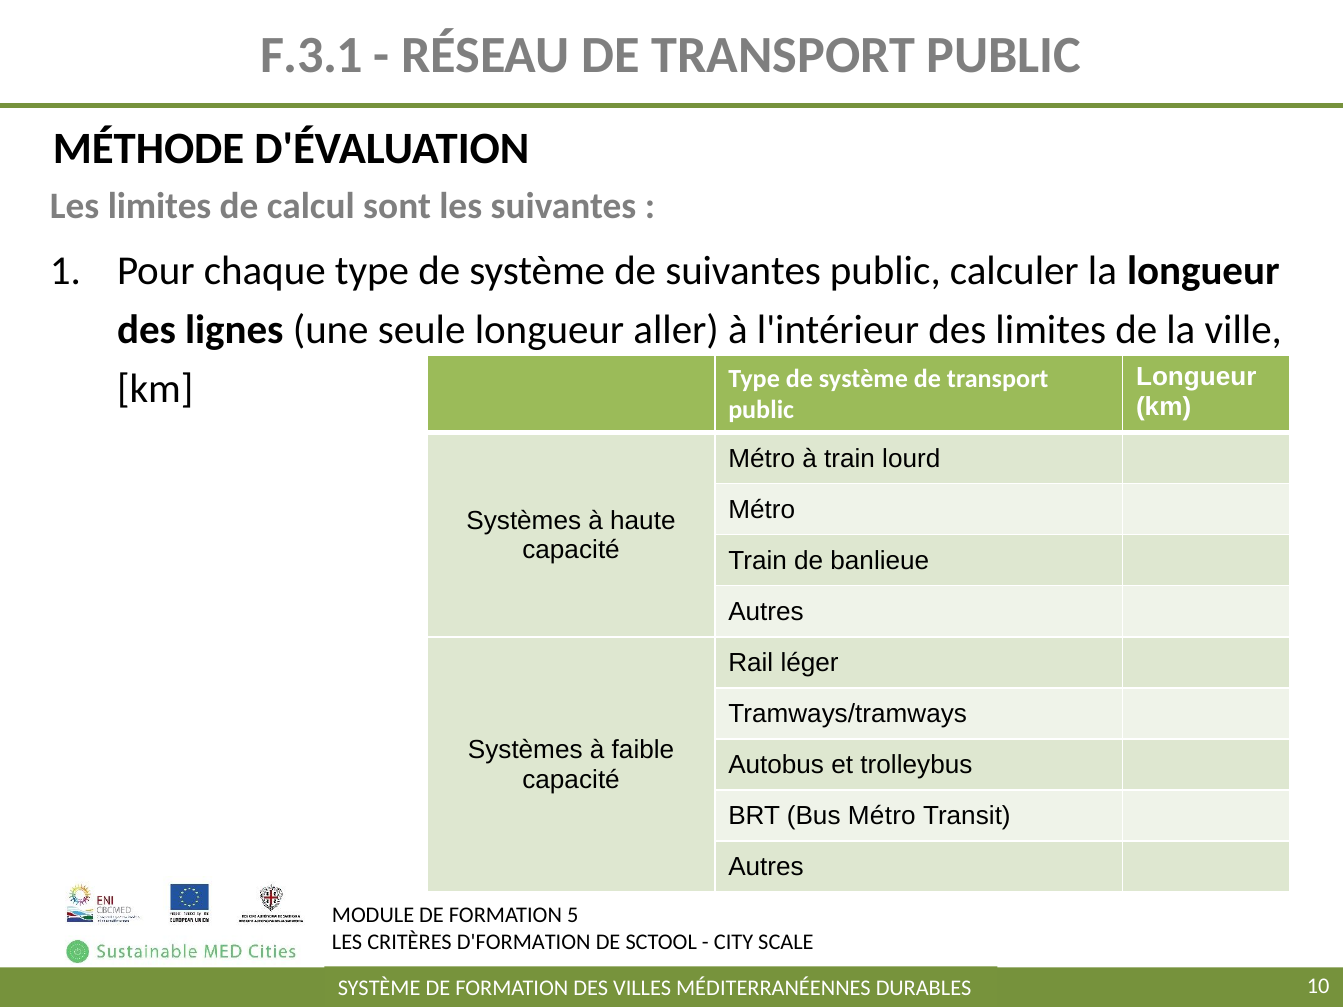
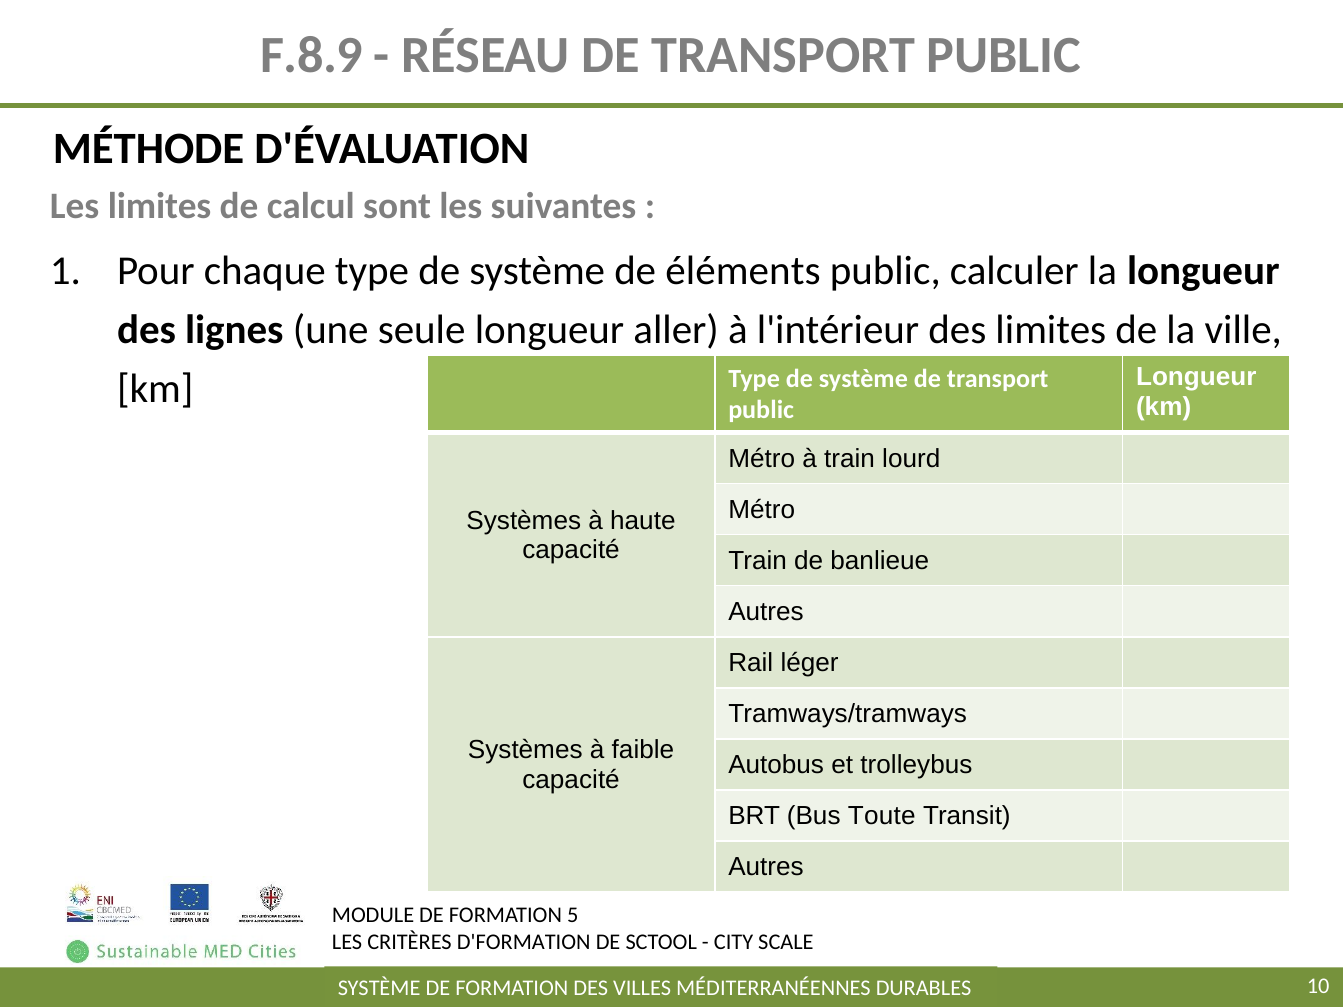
F.3.1: F.3.1 -> F.8.9 (312, 56)
de suivantes: suivantes -> éléments (743, 271)
Bus Métro: Métro -> Toute (882, 816)
